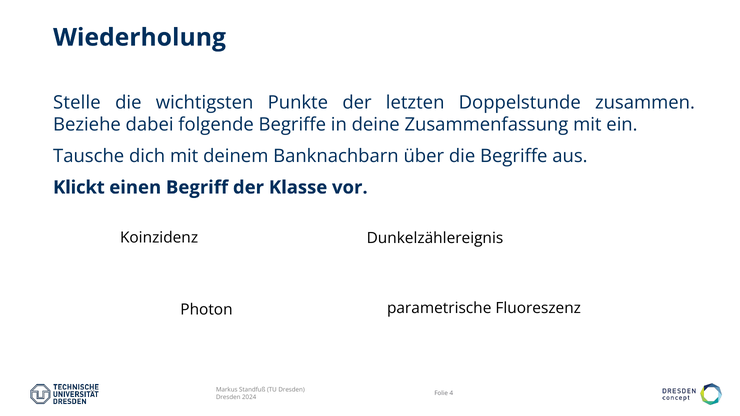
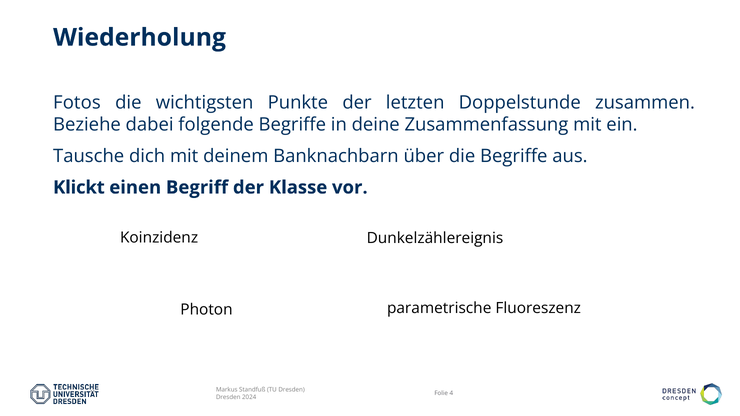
Stelle: Stelle -> Fotos (77, 102)
